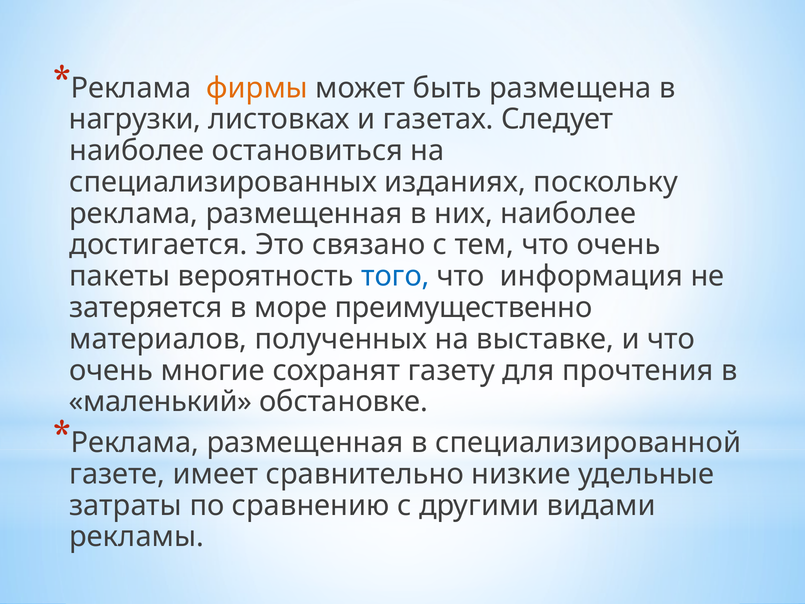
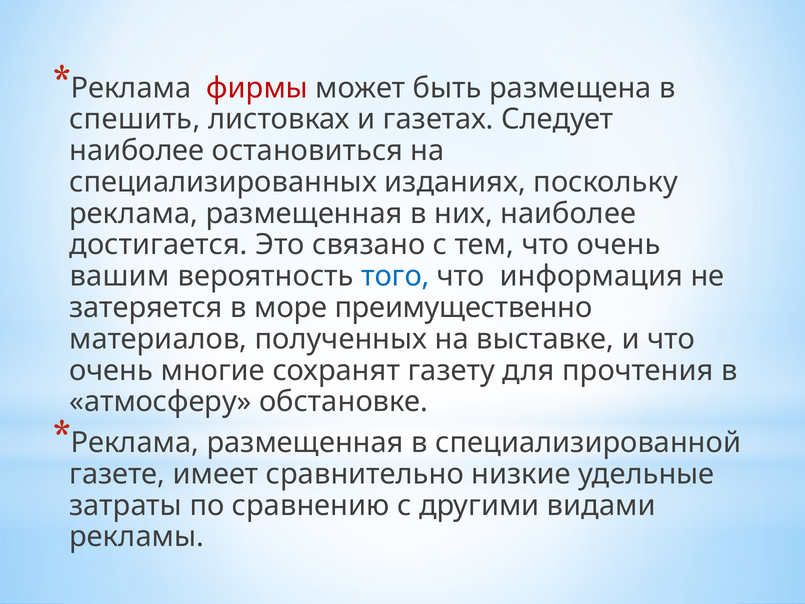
фирмы colour: orange -> red (257, 88)
нагрузки: нагрузки -> спешить (135, 119)
пакеты: пакеты -> вашим (120, 276)
маленький: маленький -> атмосферу (160, 402)
